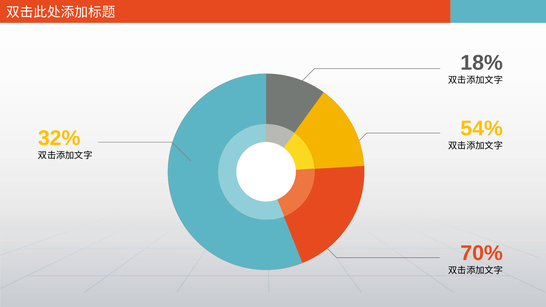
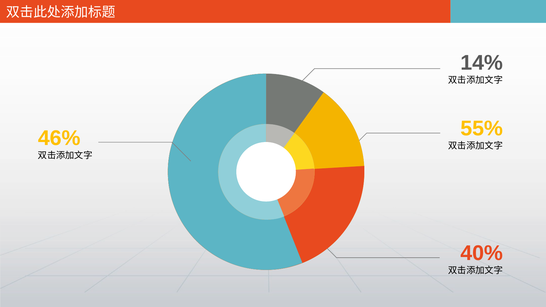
18%: 18% -> 14% (482, 63)
54%: 54% -> 55% (482, 128)
32%: 32% -> 46% (59, 138)
70%: 70% -> 40% (482, 253)
